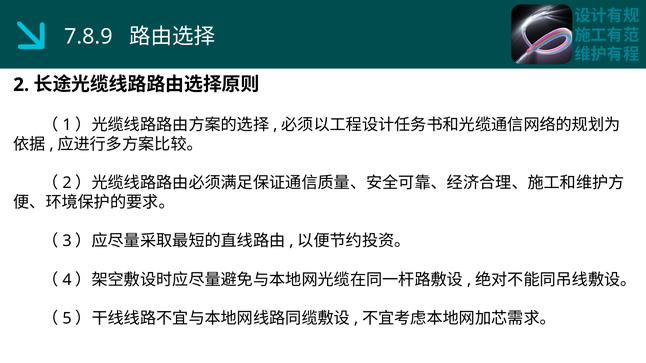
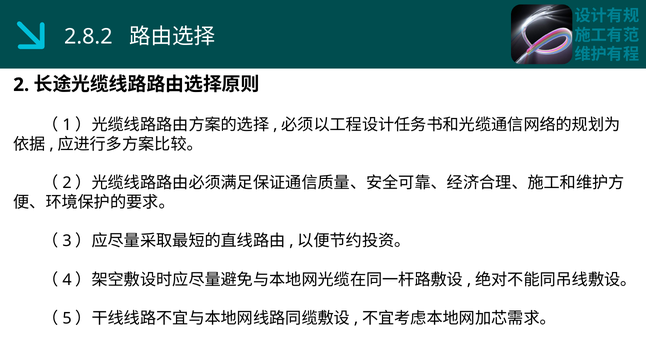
7.8.9: 7.8.9 -> 2.8.2 (88, 36)
